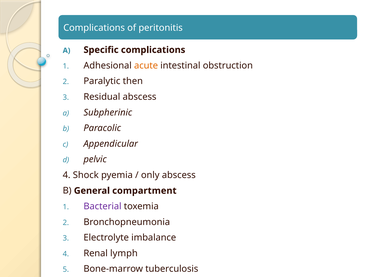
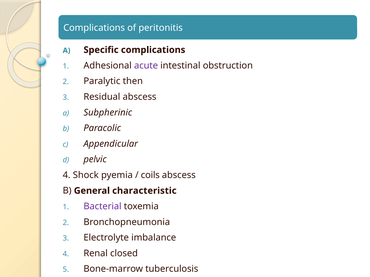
acute colour: orange -> purple (146, 66)
only: only -> coils (150, 175)
compartment: compartment -> characteristic (144, 191)
lymph: lymph -> closed (124, 254)
